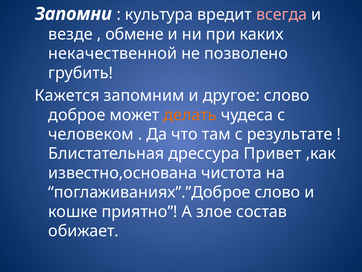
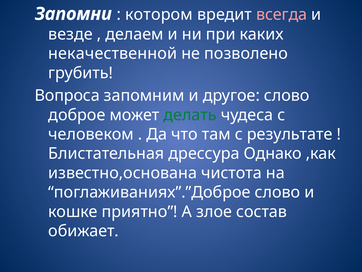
культура: культура -> котором (159, 15)
обмене: обмене -> делаем (134, 34)
Кажется: Кажется -> Вопроса (67, 95)
делать colour: orange -> green (190, 115)
Привет: Привет -> Однако (273, 153)
